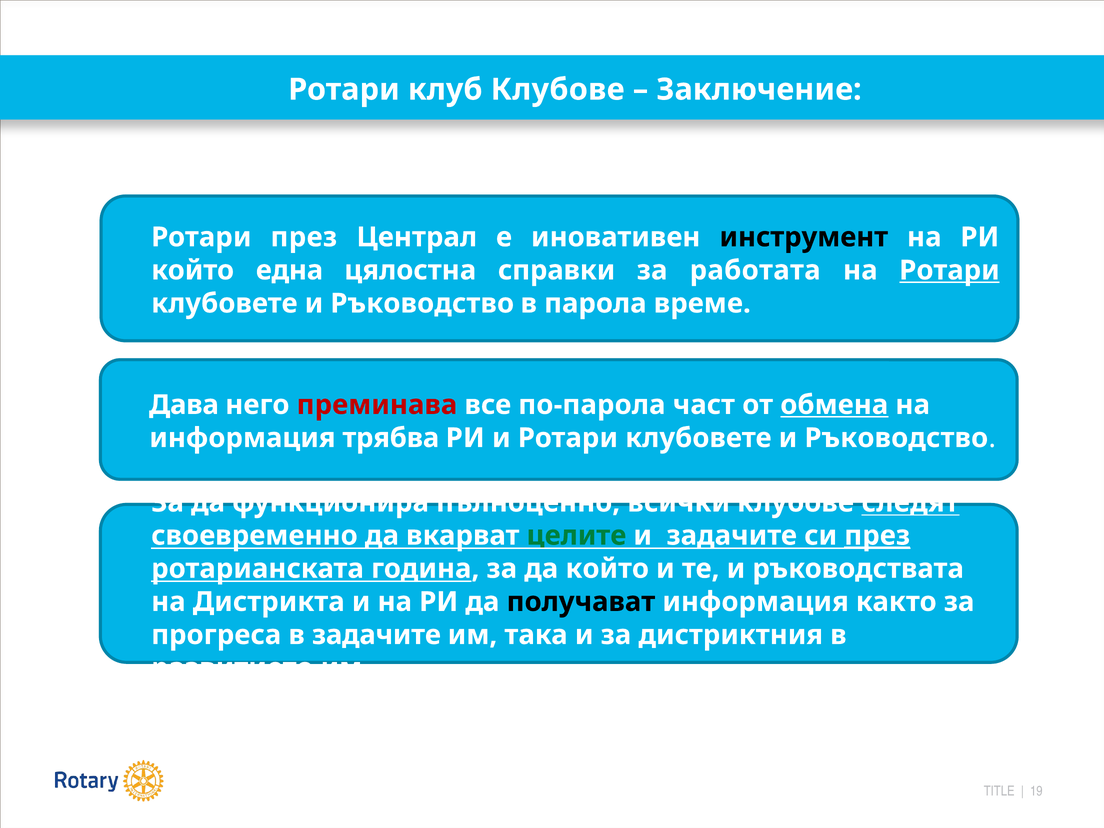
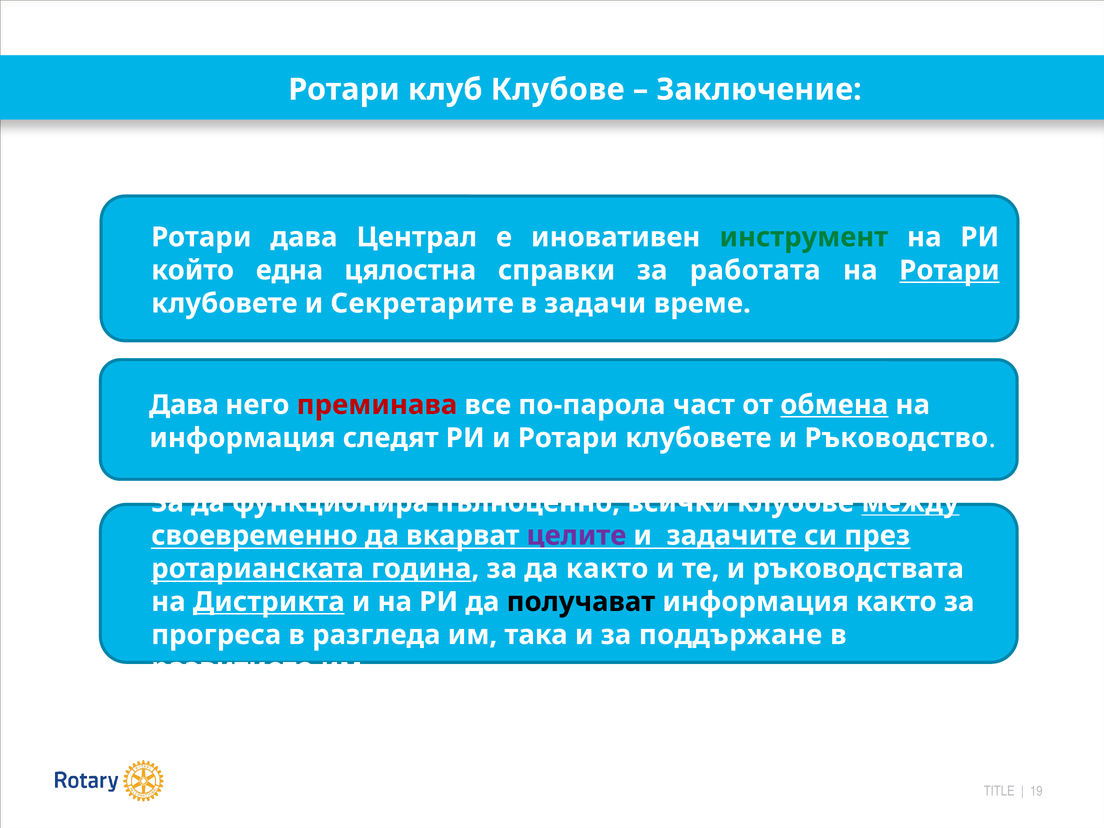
Ротари през: през -> дава (304, 237)
инструмент colour: black -> green (804, 237)
Ръководство: Ръководство -> Секретарите (422, 303)
парола: парола -> задачи (595, 303)
трябва: трябва -> следят (391, 438)
следят: следят -> между (910, 502)
целите colour: green -> purple (577, 536)
през underline: present -> none (877, 536)
да който: който -> както (607, 569)
Дистрикта underline: none -> present (269, 602)
в задачите: задачите -> разгледа (376, 635)
дистриктния: дистриктния -> поддържане (731, 635)
